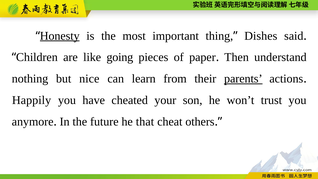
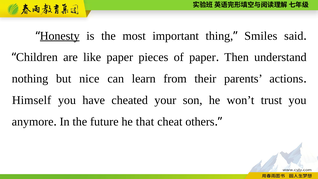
Dishes: Dishes -> Smiles (261, 36)
like going: going -> paper (120, 57)
parents underline: present -> none (243, 79)
Happily: Happily -> Himself (32, 100)
